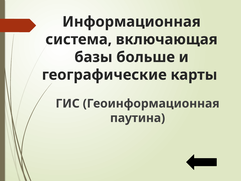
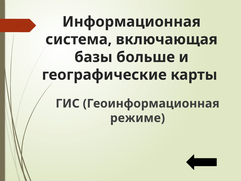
паутина: паутина -> режиме (138, 118)
